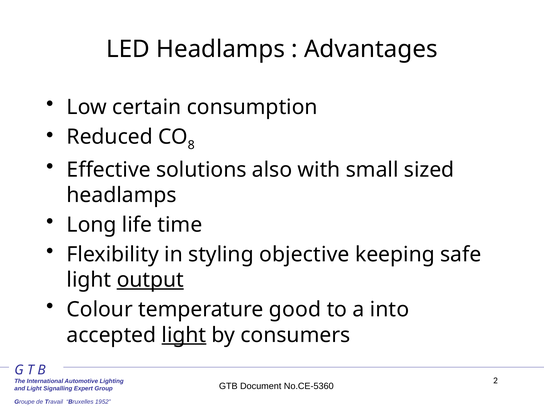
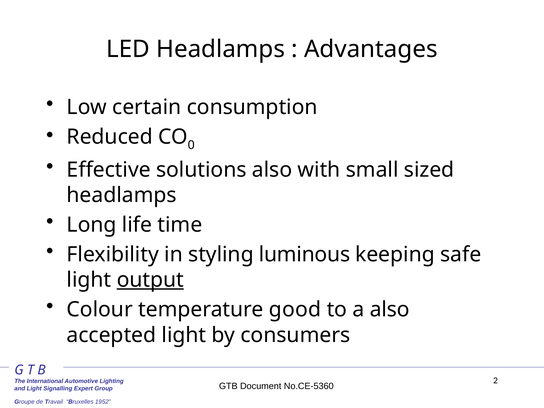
8: 8 -> 0 (191, 145)
objective: objective -> luminous (305, 255)
a into: into -> also (390, 310)
light underline: present -> none (184, 335)
